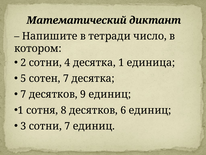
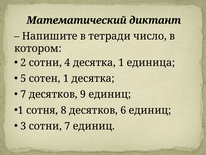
сотен 7: 7 -> 1 (66, 78)
